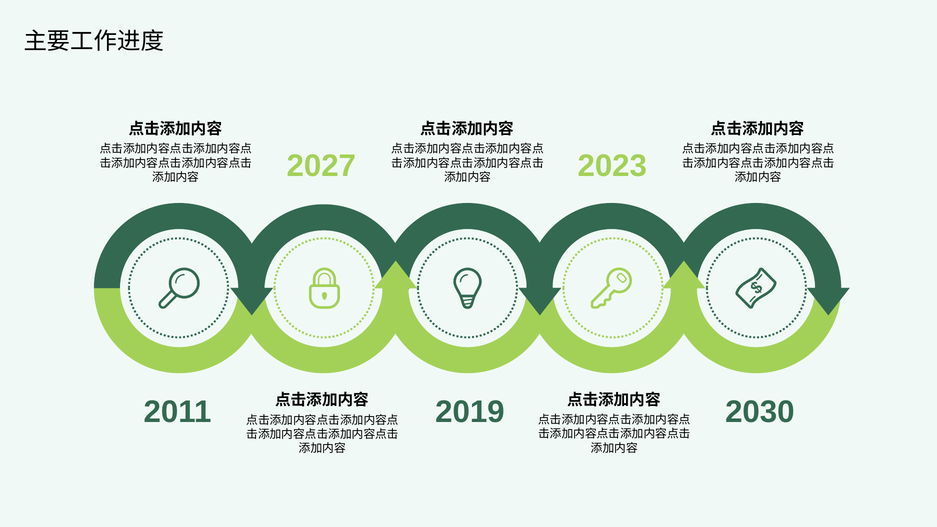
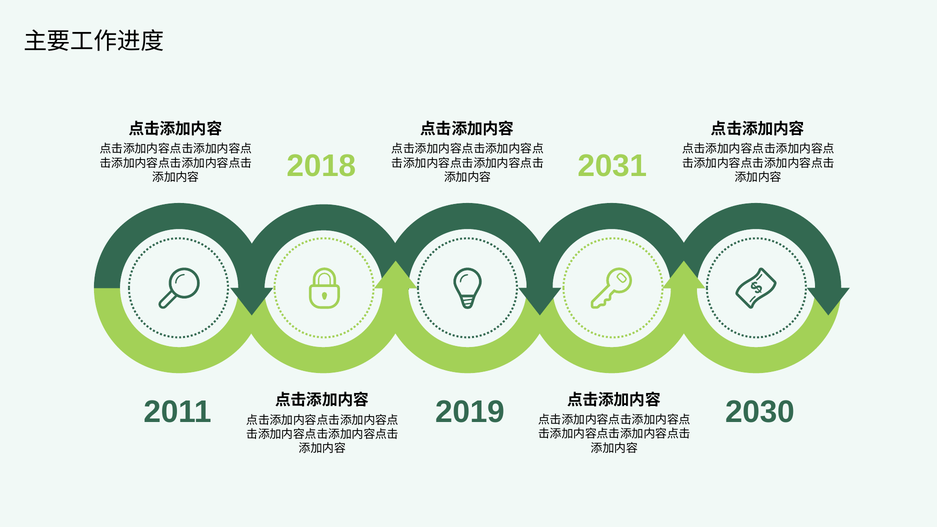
2027: 2027 -> 2018 (321, 166)
2023: 2023 -> 2031 (612, 166)
